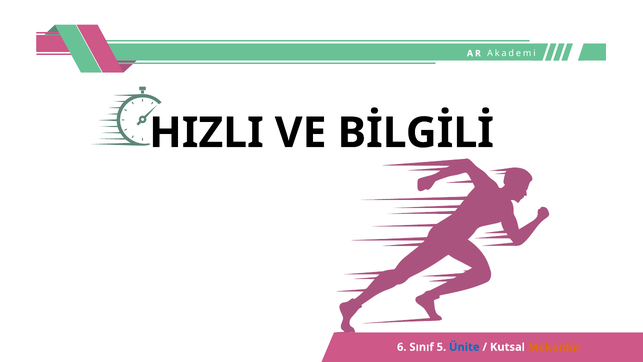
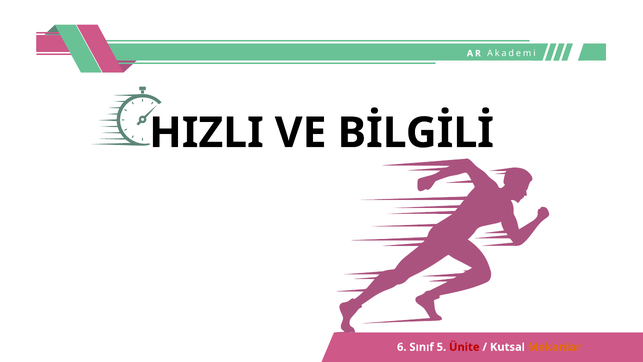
Ünite colour: blue -> red (464, 347)
